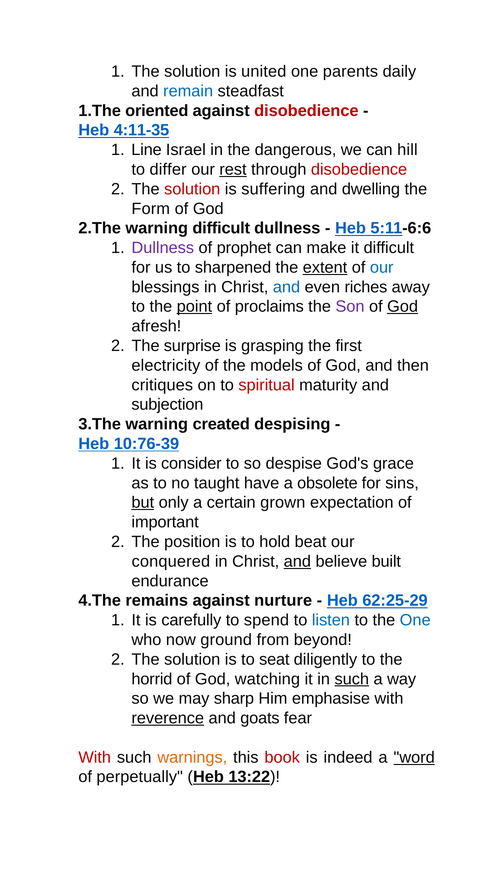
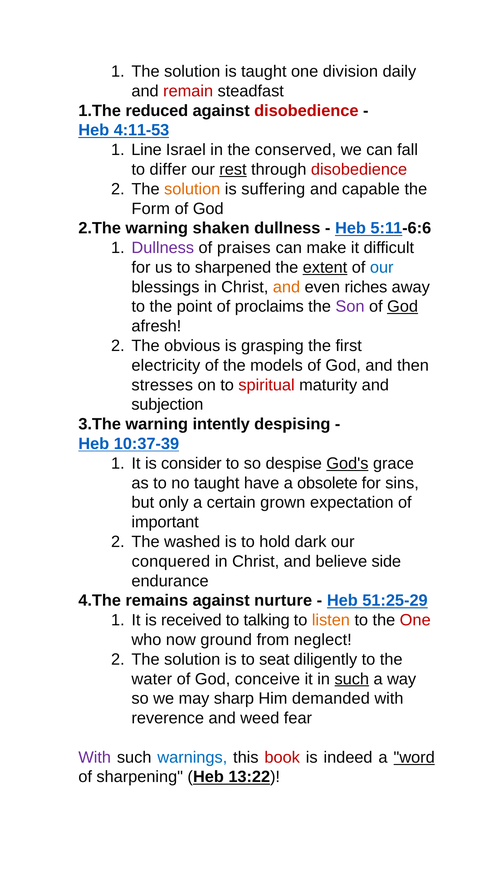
is united: united -> taught (264, 71)
parents: parents -> division (350, 71)
remain colour: blue -> red (188, 91)
oriented: oriented -> reduced (157, 111)
4:11-35: 4:11-35 -> 4:11-53 (141, 130)
dangerous: dangerous -> conserved (295, 150)
hill: hill -> fall (408, 150)
solution colour: red -> orange (192, 189)
dwelling: dwelling -> capable (371, 189)
warning difficult: difficult -> shaken (221, 228)
prophet: prophet -> praises (244, 248)
and colour: blue -> orange (286, 287)
point underline: present -> none (194, 307)
surprise: surprise -> obvious (192, 346)
critiques: critiques -> stresses (162, 385)
created: created -> intently (221, 424)
10:76-39: 10:76-39 -> 10:37-39 (146, 444)
God's underline: none -> present (347, 463)
but underline: present -> none (143, 503)
position: position -> washed (192, 542)
beat: beat -> dark (311, 542)
and underline: present -> none (297, 561)
built: built -> side (386, 561)
62:25-29: 62:25-29 -> 51:25-29 (395, 601)
carefully: carefully -> received (191, 620)
spend: spend -> talking (267, 620)
listen colour: blue -> orange (331, 620)
One colour: blue -> red (415, 620)
beyond: beyond -> neglect (323, 640)
horrid: horrid -> water (152, 679)
watching: watching -> conceive (267, 679)
emphasise: emphasise -> demanded (331, 699)
reverence underline: present -> none (168, 718)
goats: goats -> weed (260, 718)
With colour: red -> purple (95, 757)
warnings colour: orange -> blue (192, 757)
perpetually: perpetually -> sharpening (140, 777)
